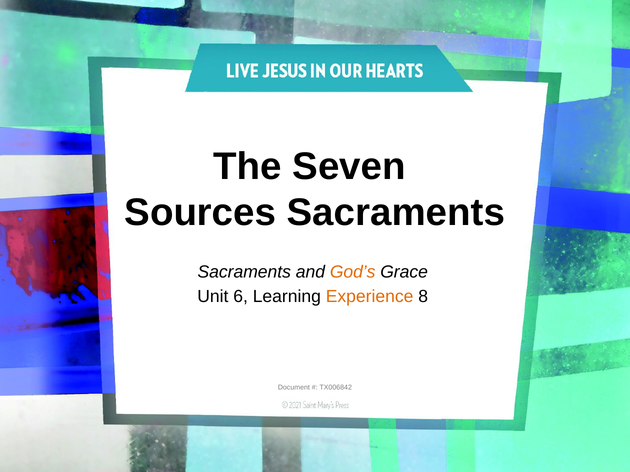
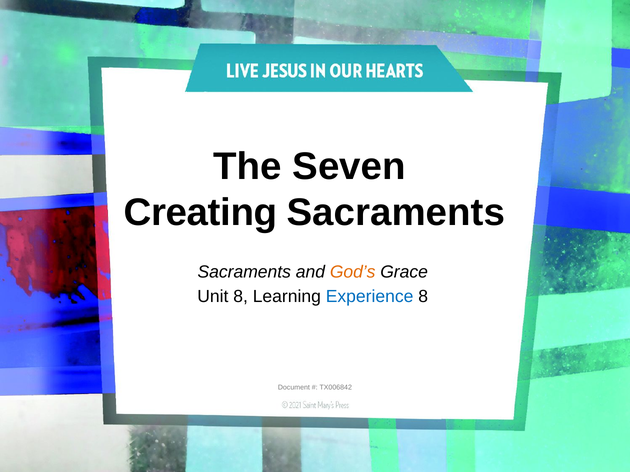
Sources: Sources -> Creating (200, 213)
Unit 6: 6 -> 8 (241, 297)
Experience colour: orange -> blue (370, 297)
